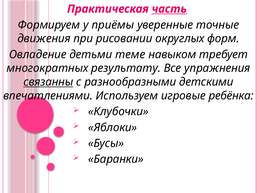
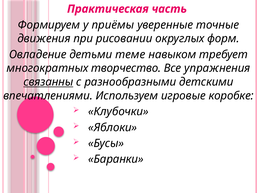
часть underline: present -> none (169, 9)
результату: результату -> творчество (126, 68)
ребёнка: ребёнка -> коробке (231, 96)
